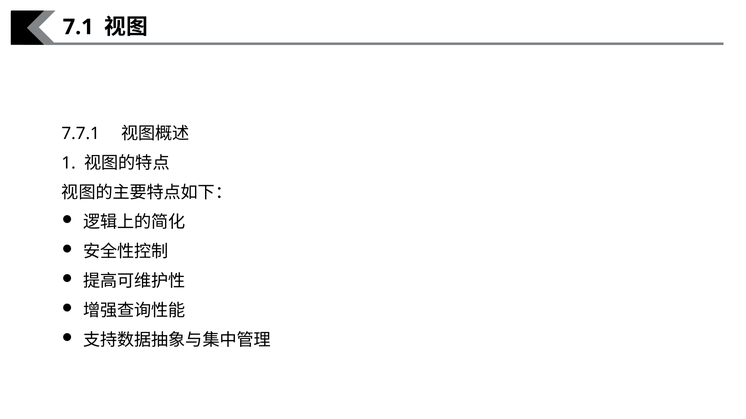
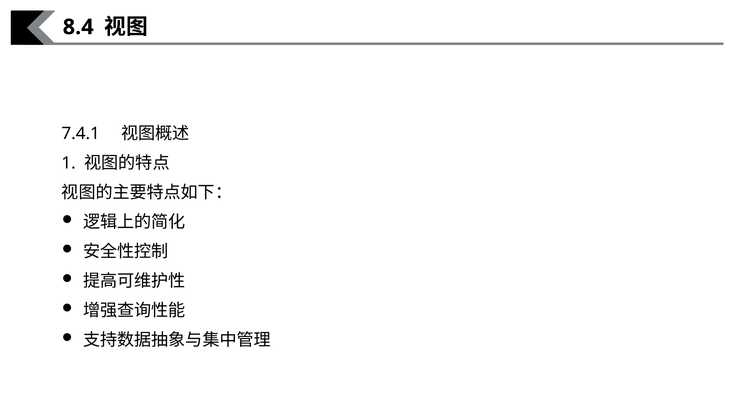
7.1: 7.1 -> 8.4 (78, 27)
7.7.1: 7.7.1 -> 7.4.1 (81, 134)
